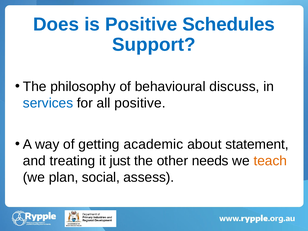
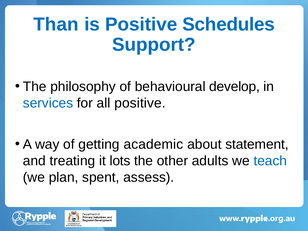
Does: Does -> Than (56, 24)
discuss: discuss -> develop (235, 87)
just: just -> lots (120, 161)
needs: needs -> adults (210, 161)
teach colour: orange -> blue (270, 161)
social: social -> spent (101, 177)
